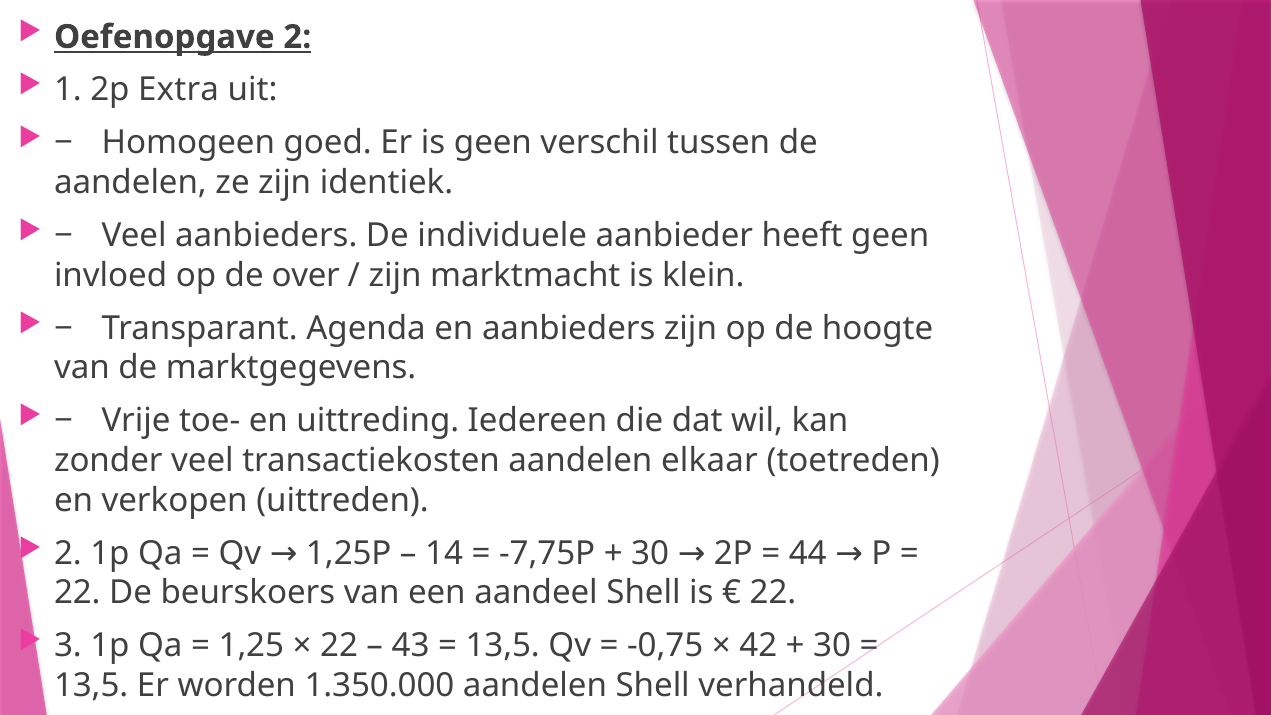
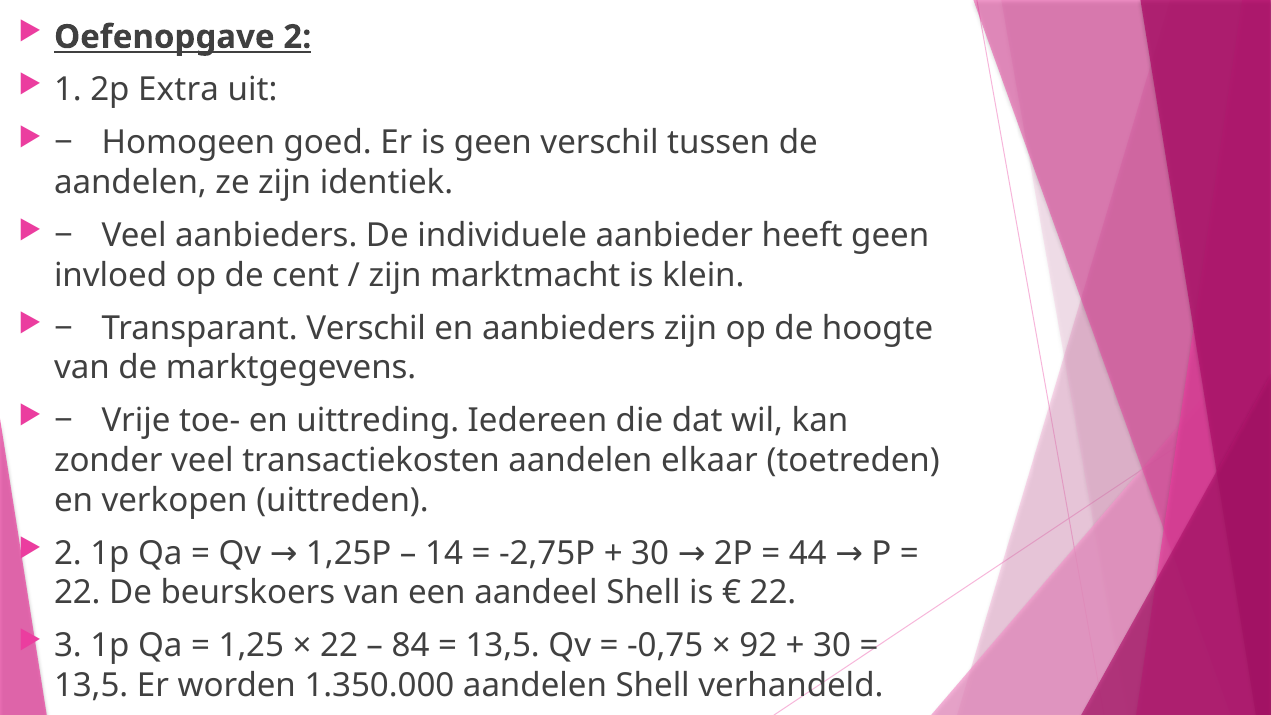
over: over -> cent (306, 275)
Transparant Agenda: Agenda -> Verschil (366, 328)
-7,75P: -7,75P -> -2,75P (547, 553)
43: 43 -> 84 (411, 646)
42: 42 -> 92 (758, 646)
